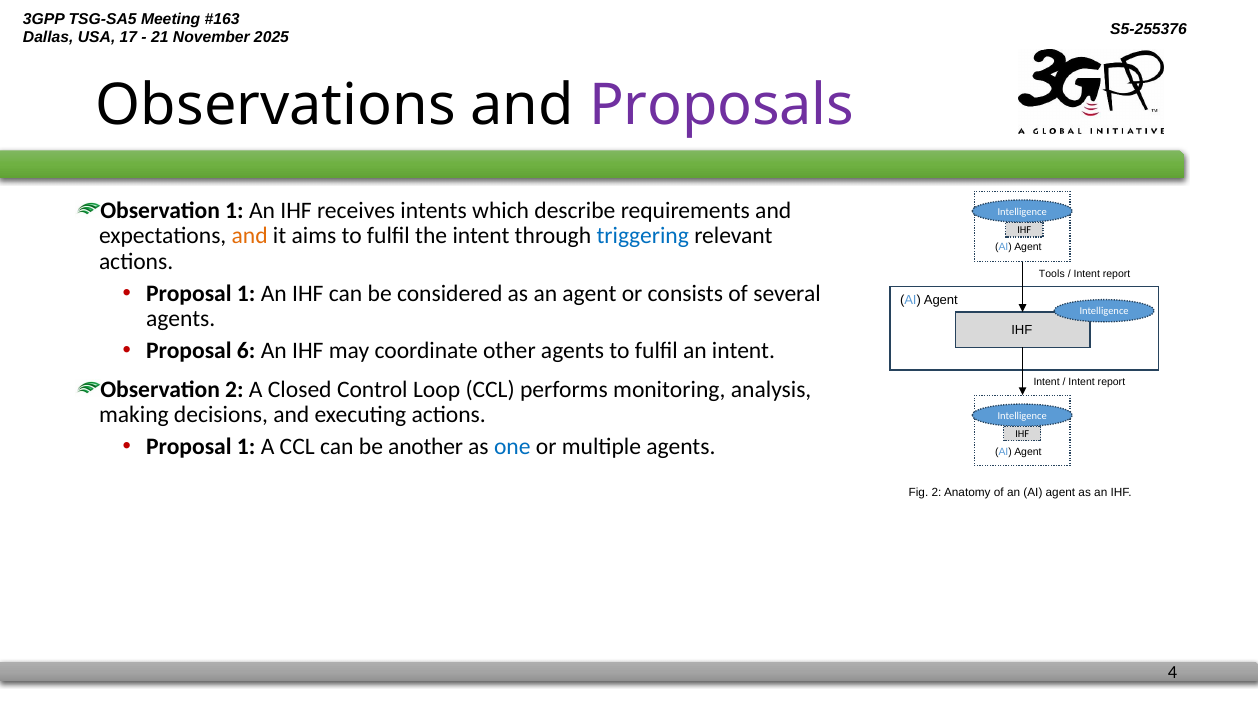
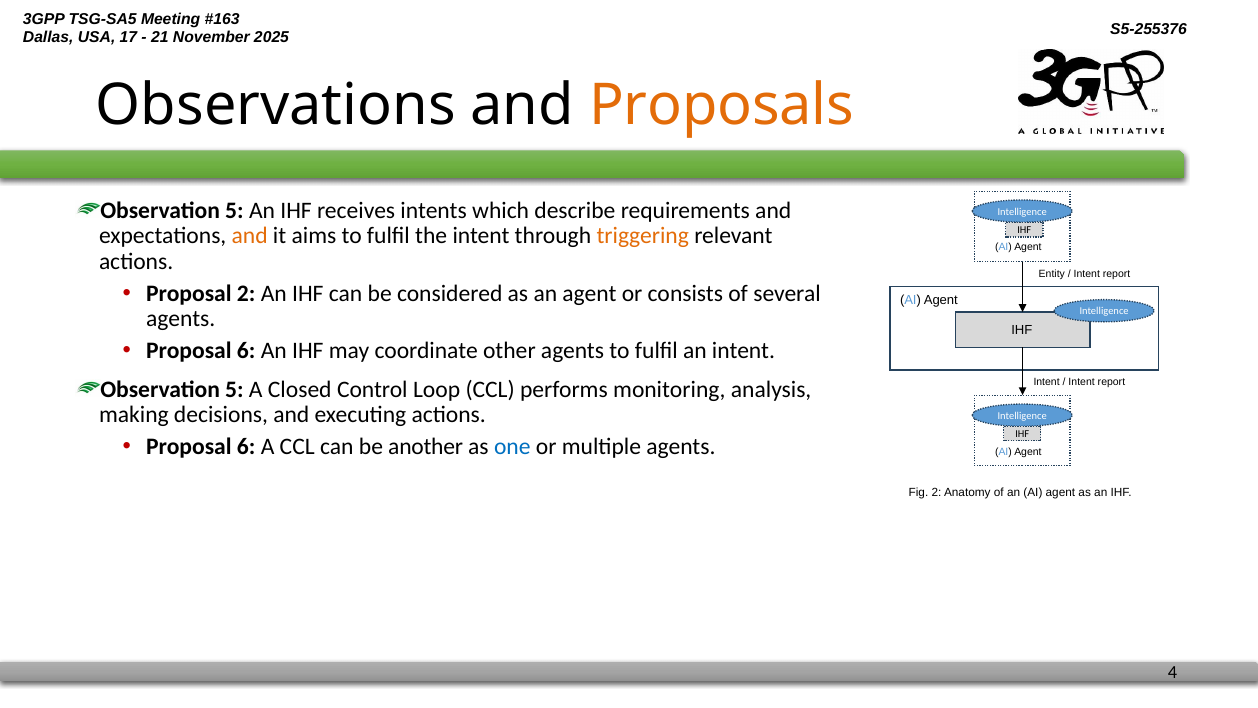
Proposals colour: purple -> orange (722, 106)
1: 1 -> 5 (234, 210)
triggering colour: blue -> orange (643, 236)
Tools: Tools -> Entity (1052, 274)
1: 1 -> 2 (246, 293)
2: 2 -> 5 (234, 389)
1: 1 -> 6 (246, 447)
